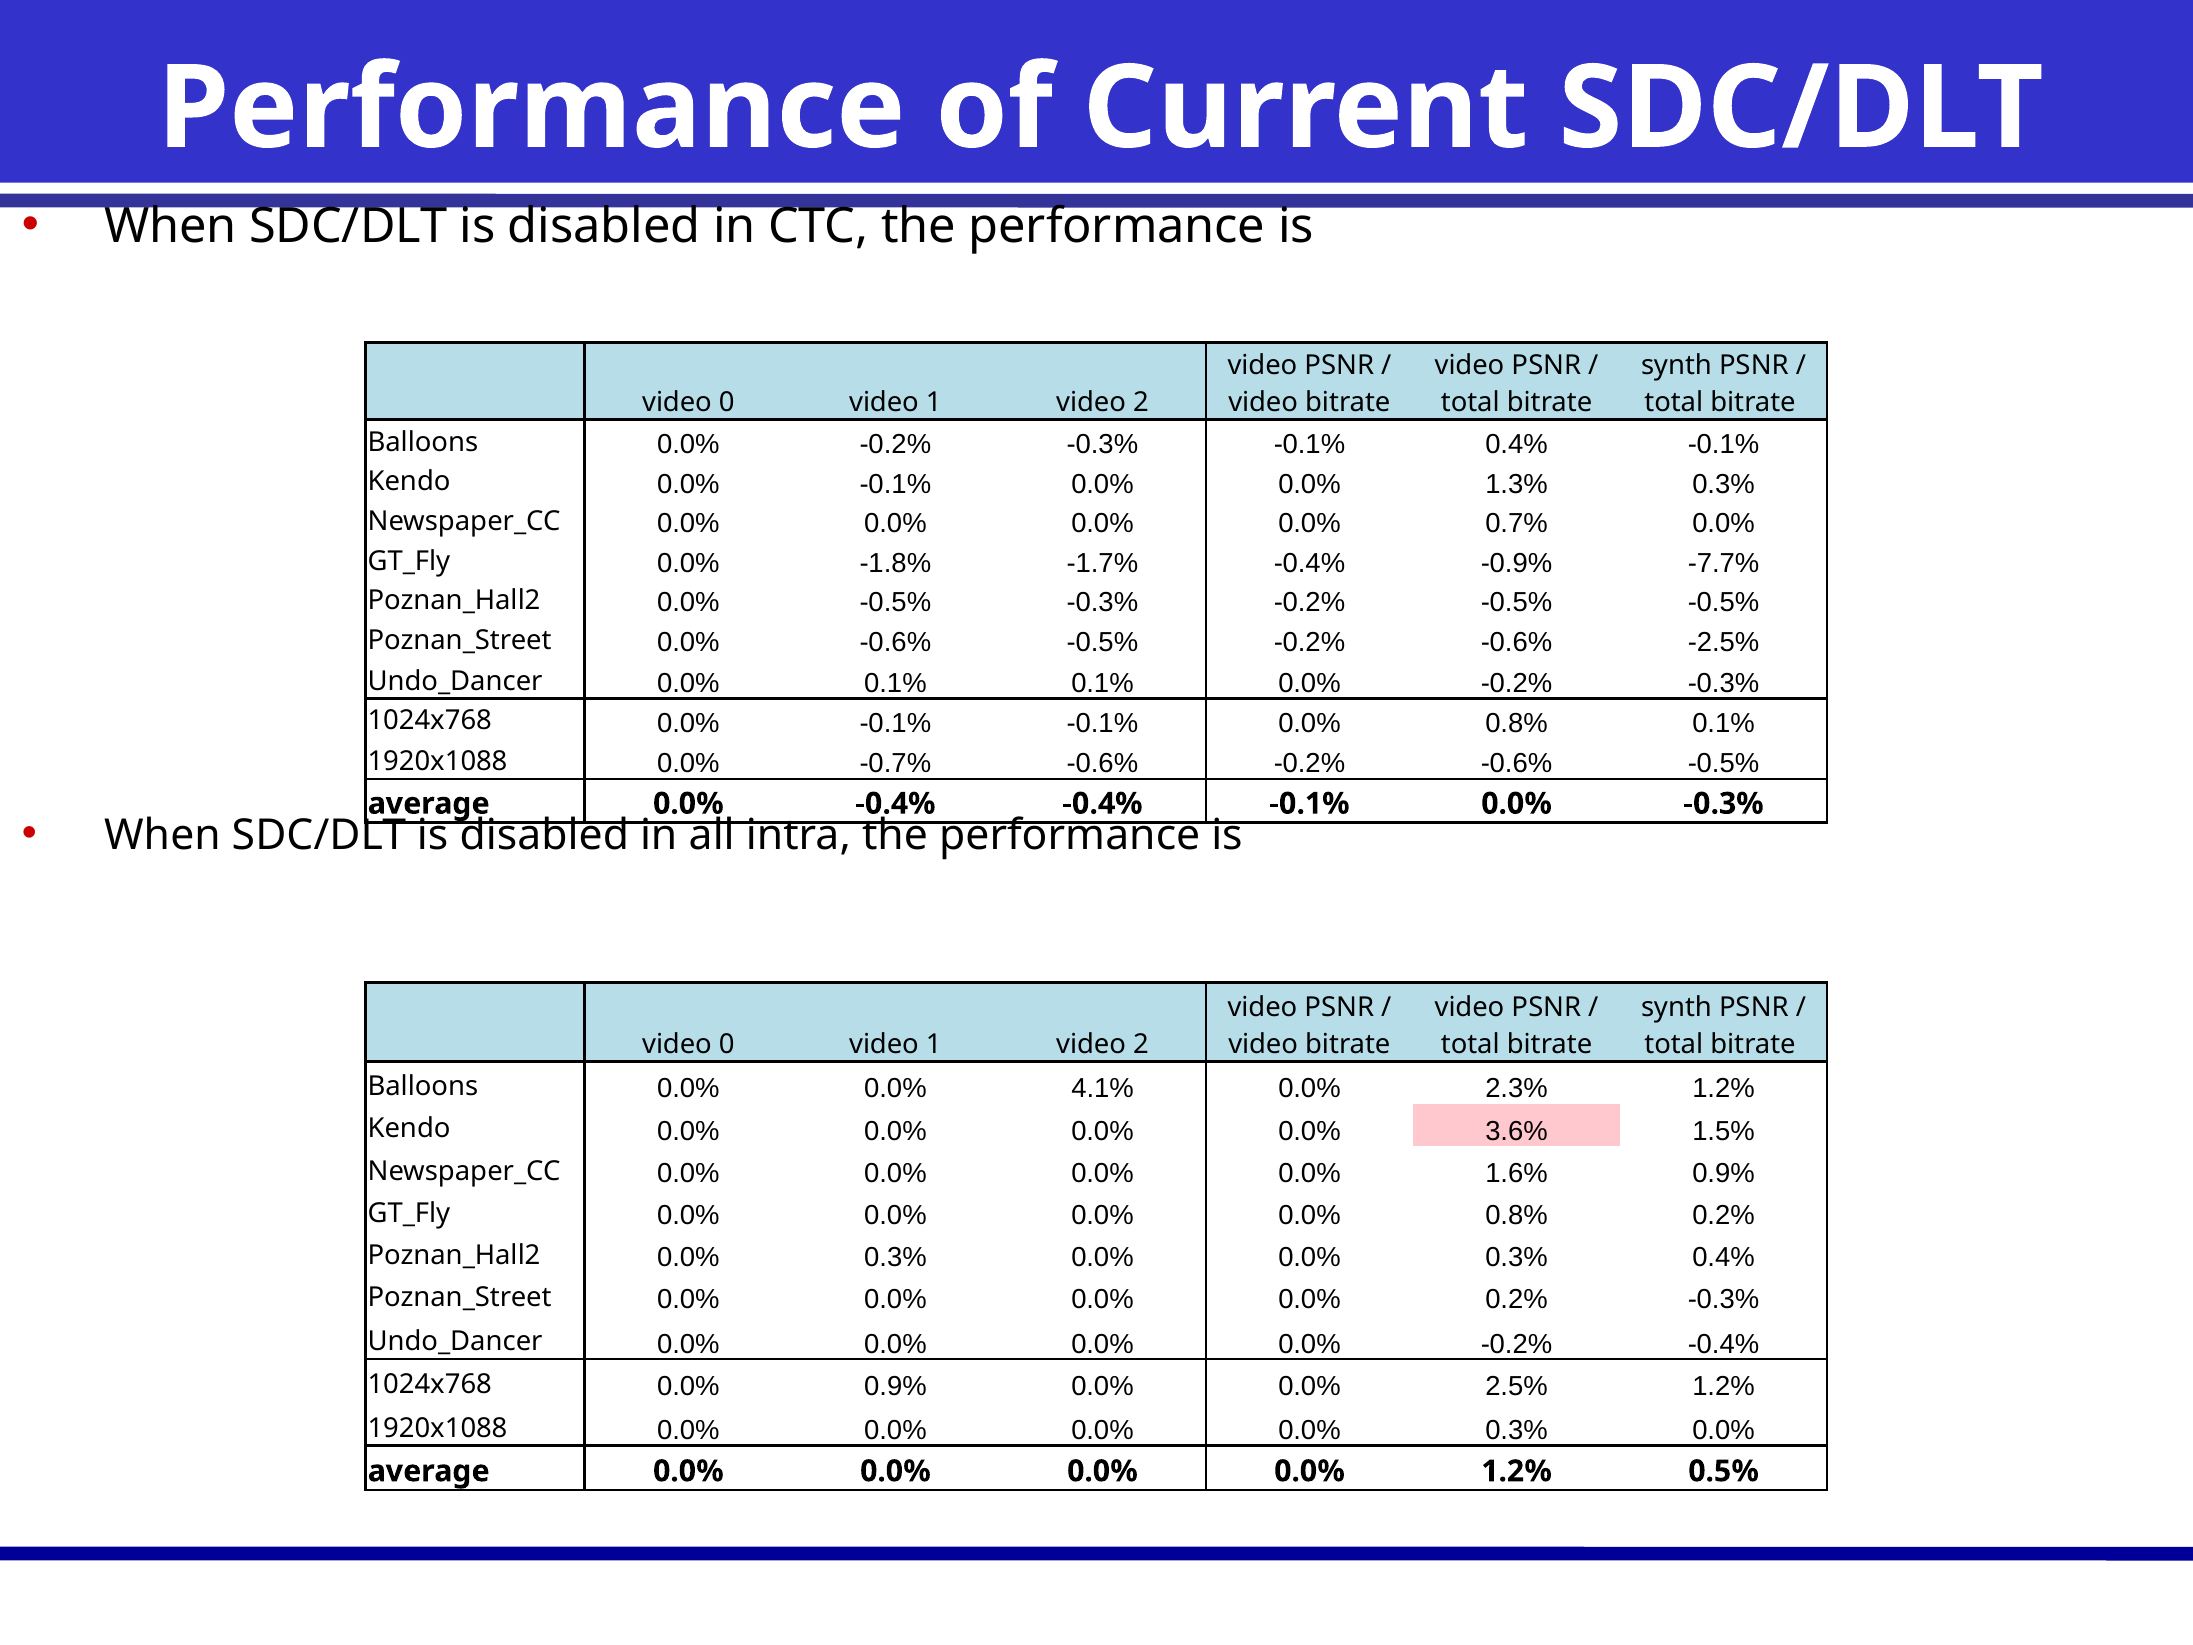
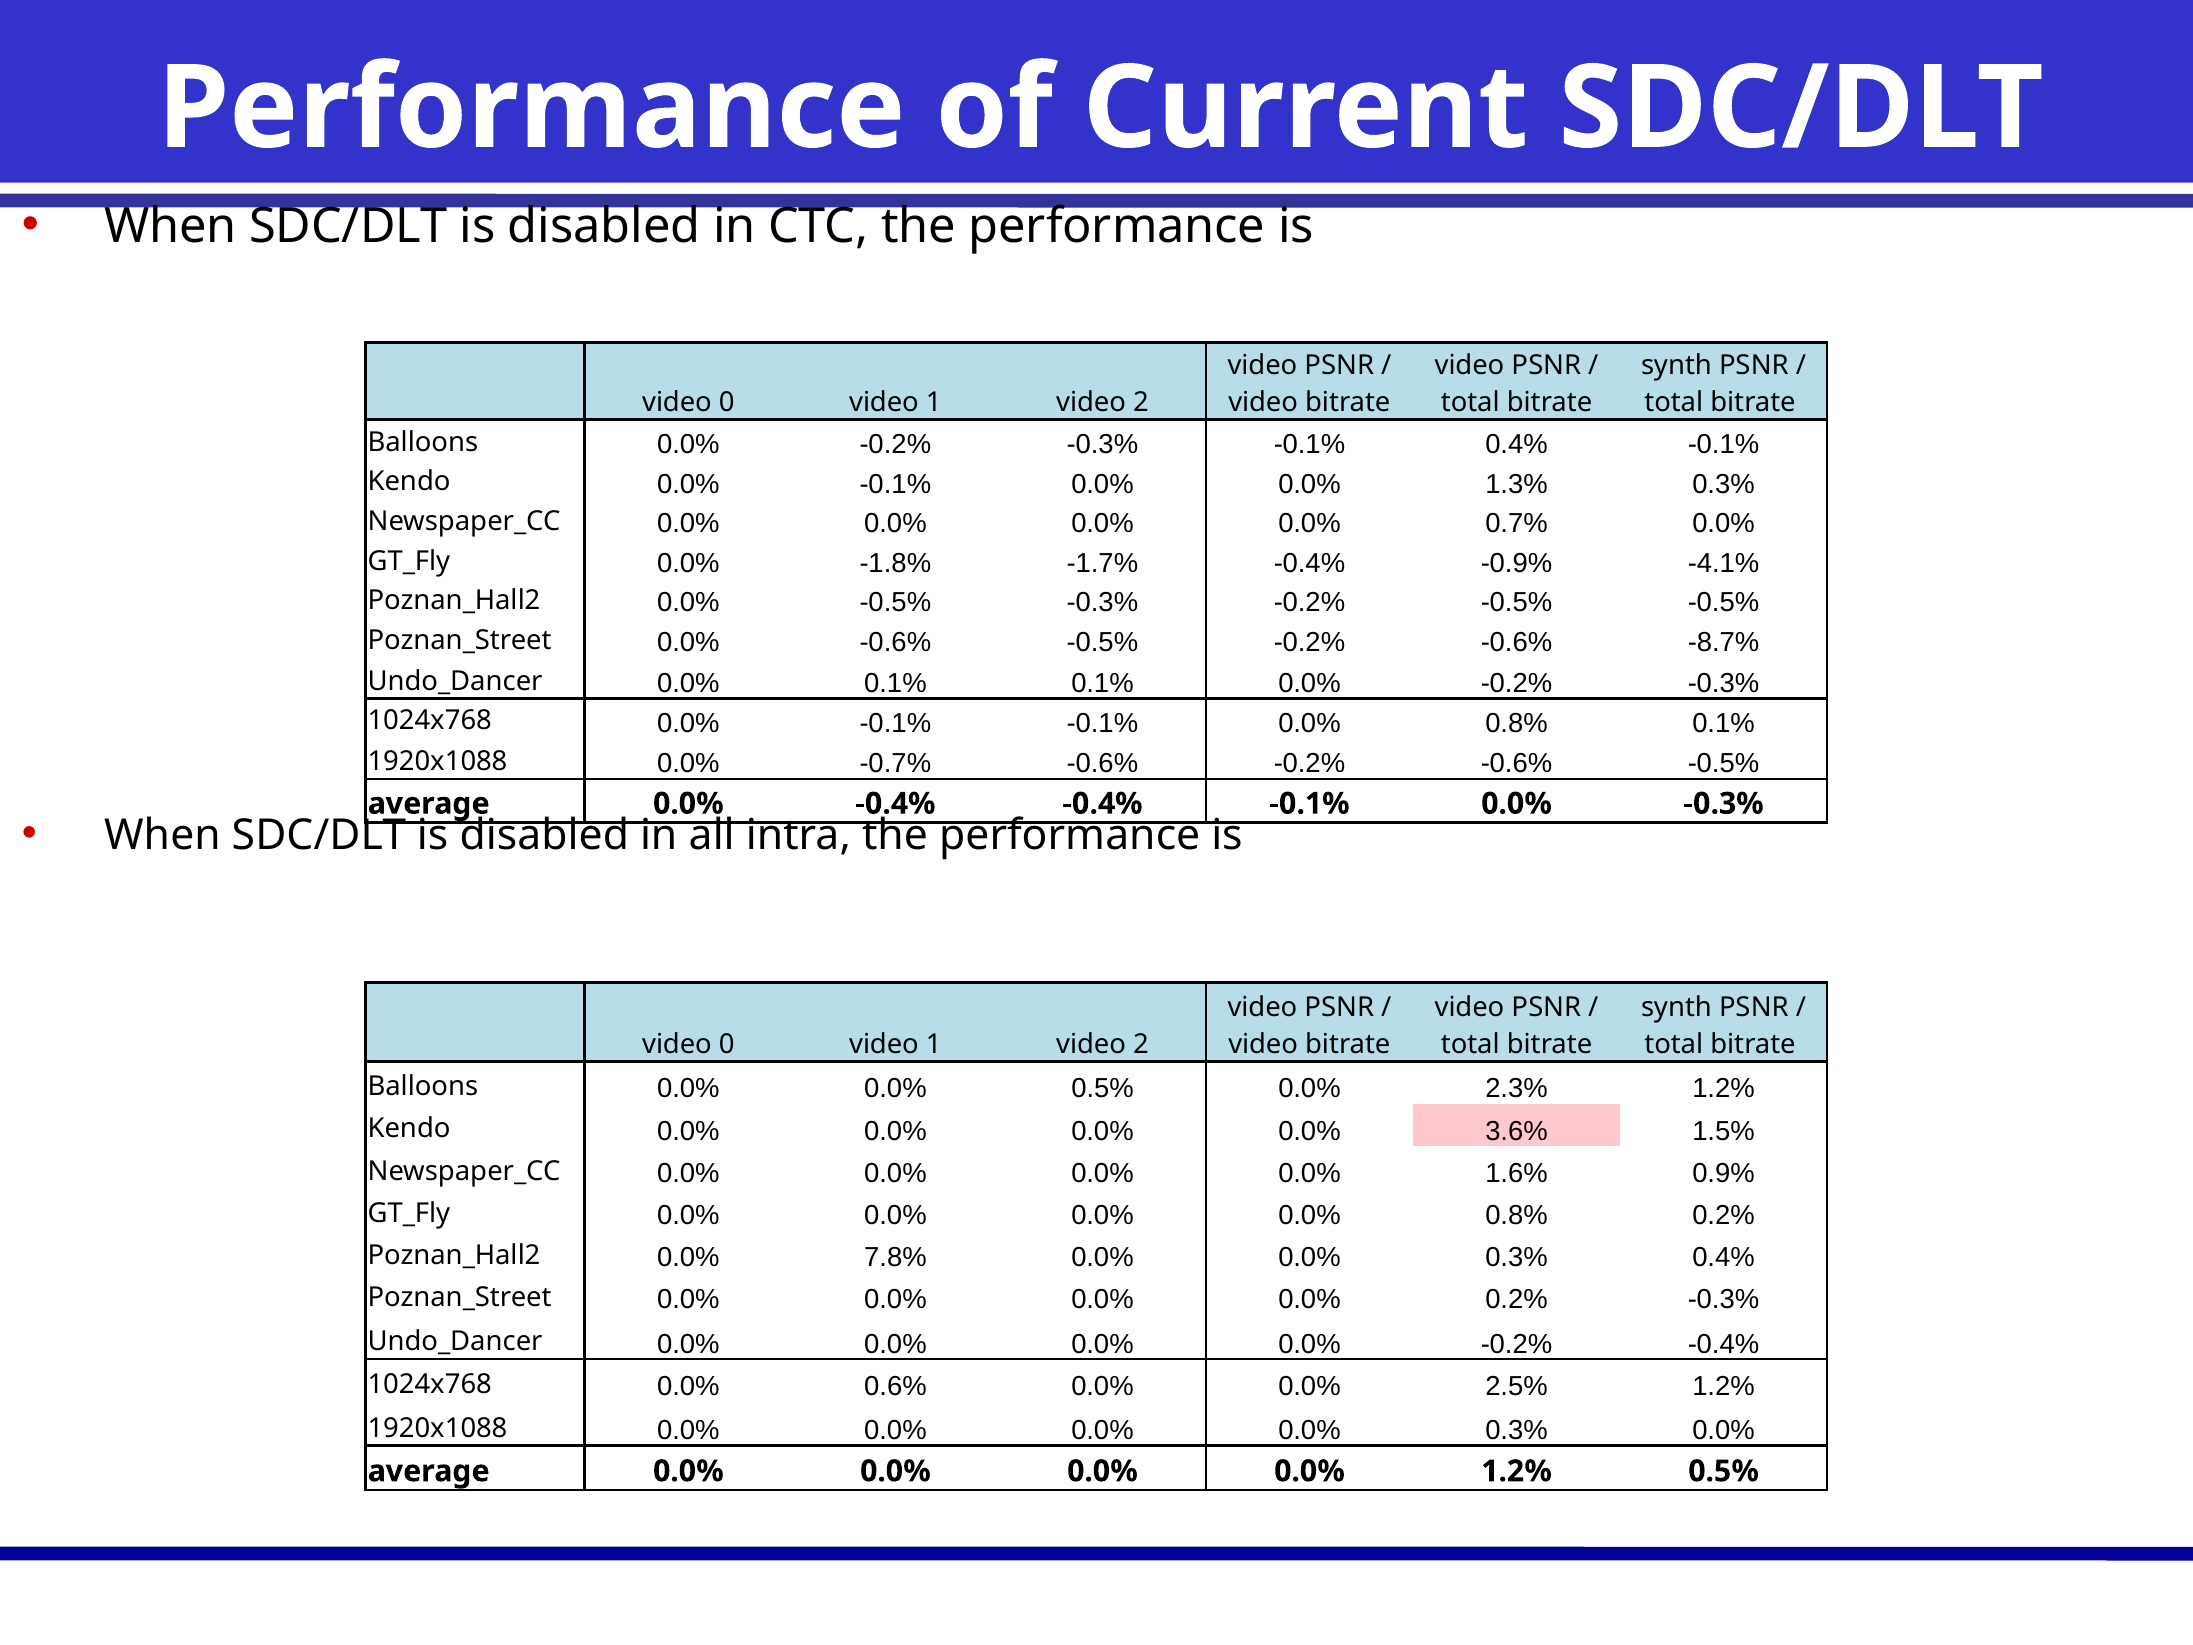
-7.7%: -7.7% -> -4.1% (1724, 563)
-2.5%: -2.5% -> -8.7% (1724, 642)
0.0% 4.1%: 4.1% -> 0.5% (1103, 1089)
0.3%: 0.3% -> 7.8% (895, 1257)
0.0% 0.9%: 0.9% -> 0.6% (895, 1386)
